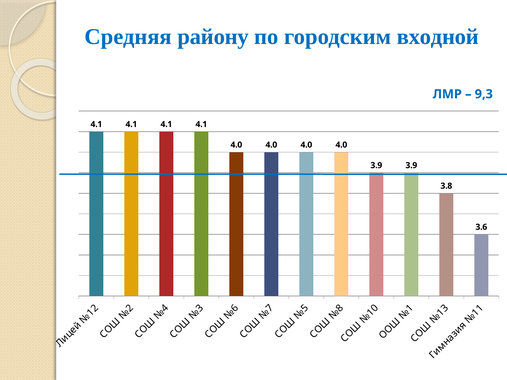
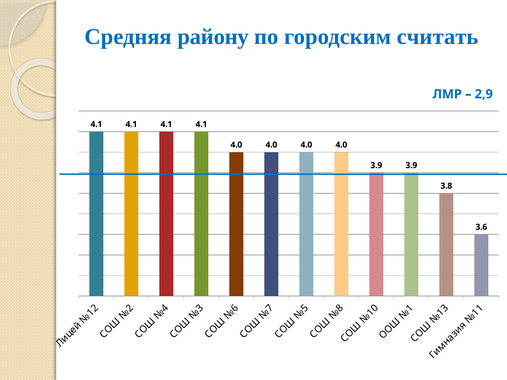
входной: входной -> считать (438, 37)
9,3: 9,3 -> 2,9 (484, 94)
